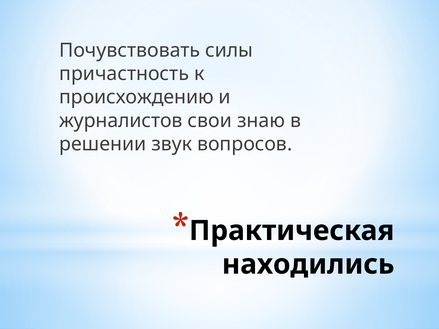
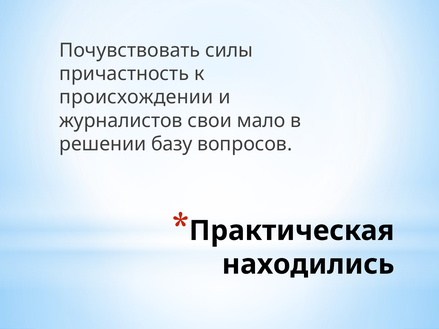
происхождению: происхождению -> происхождении (136, 97)
знаю: знаю -> мало (261, 121)
звук: звук -> базу (172, 144)
